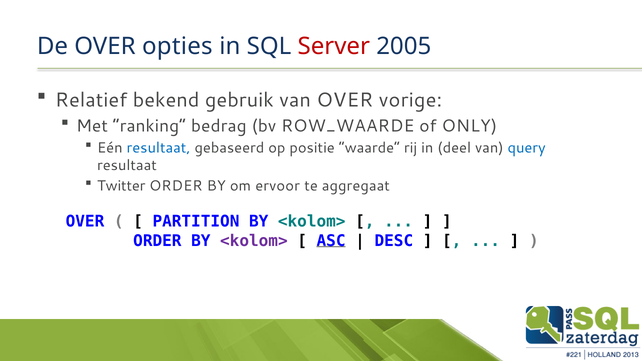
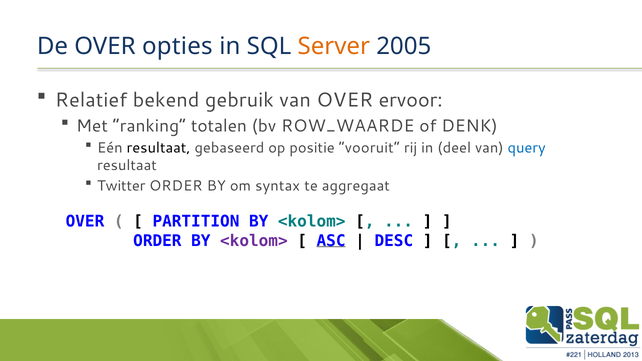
Server colour: red -> orange (334, 46)
vorige: vorige -> ervoor (411, 100)
bedrag: bedrag -> totalen (219, 126)
ONLY: ONLY -> DENK (470, 126)
resultaat colour: blue -> black (159, 148)
waarde: waarde -> vooruit (369, 148)
ervoor: ervoor -> syntax (278, 186)
